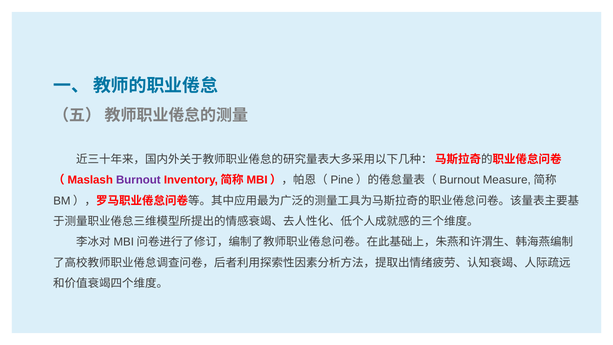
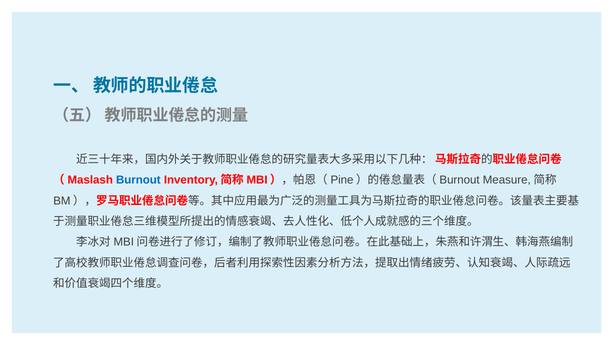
Burnout colour: purple -> blue (138, 180)
